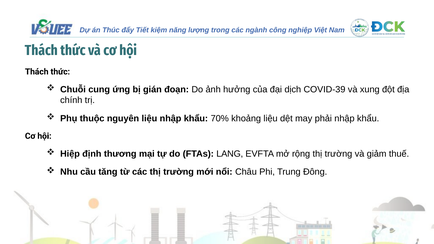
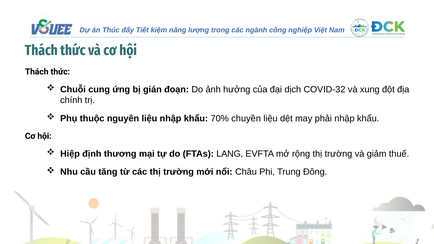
COVID-39: COVID-39 -> COVID-32 (324, 89)
khoảng: khoảng -> chuyền (246, 118)
